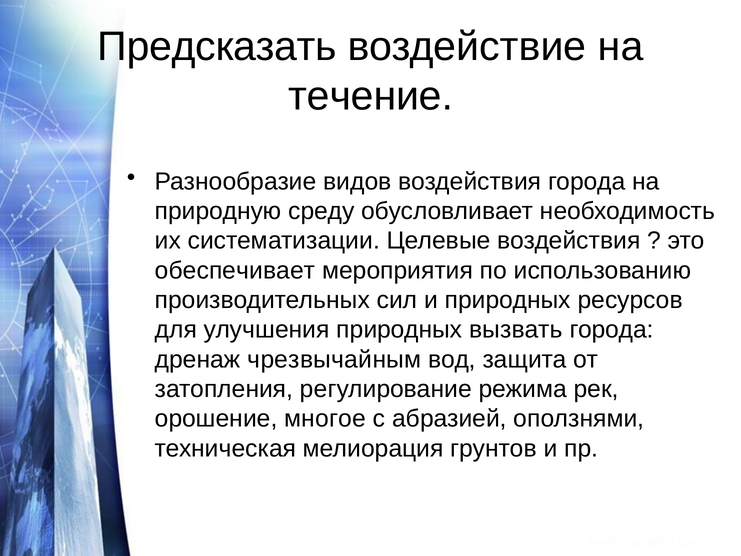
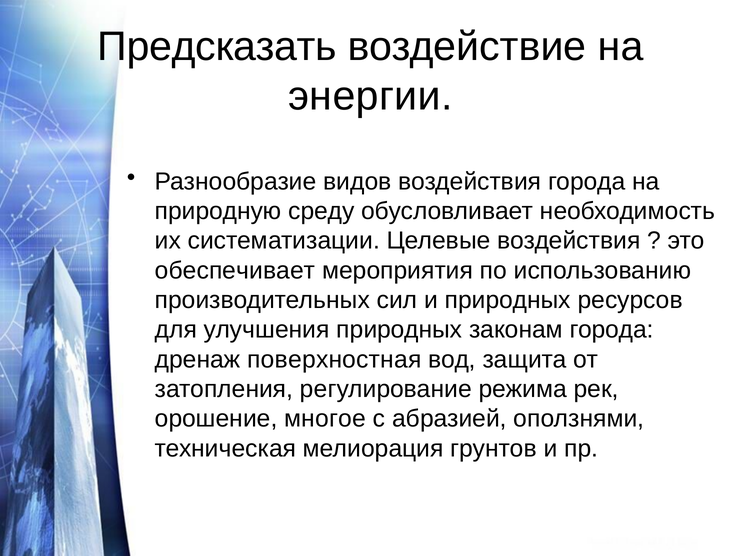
течение: течение -> энергии (370, 96)
вызвать: вызвать -> законам (516, 330)
чрезвычайным: чрезвычайным -> поверхностная (334, 359)
